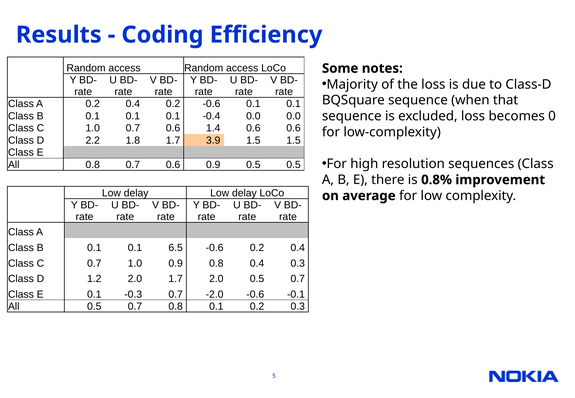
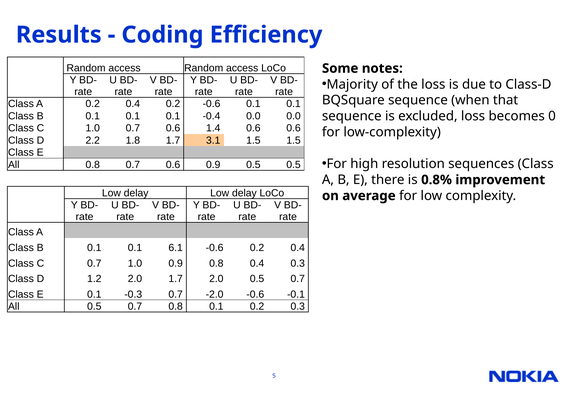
3.9: 3.9 -> 3.1 (213, 140)
6.5: 6.5 -> 6.1 (176, 248)
